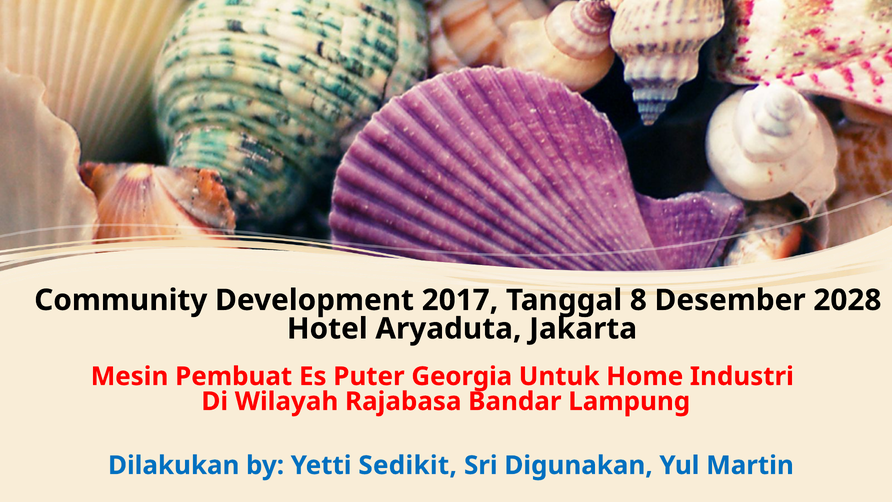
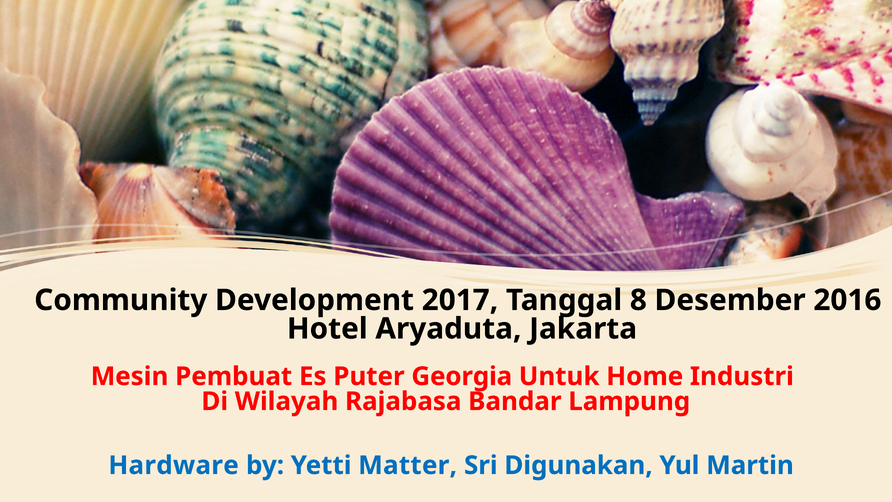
2028: 2028 -> 2016 (847, 300)
Dilakukan: Dilakukan -> Hardware (174, 465)
Sedikit: Sedikit -> Matter (408, 465)
